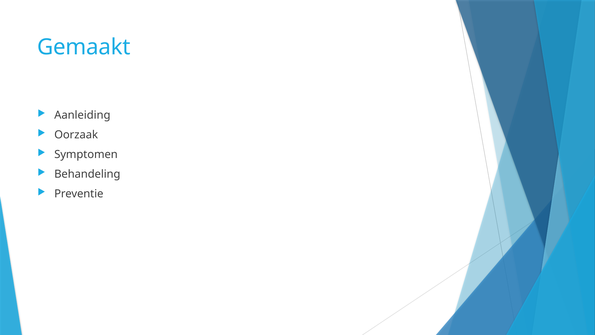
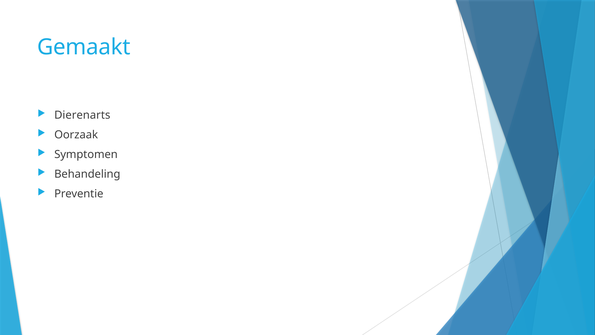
Aanleiding: Aanleiding -> Dierenarts (82, 115)
